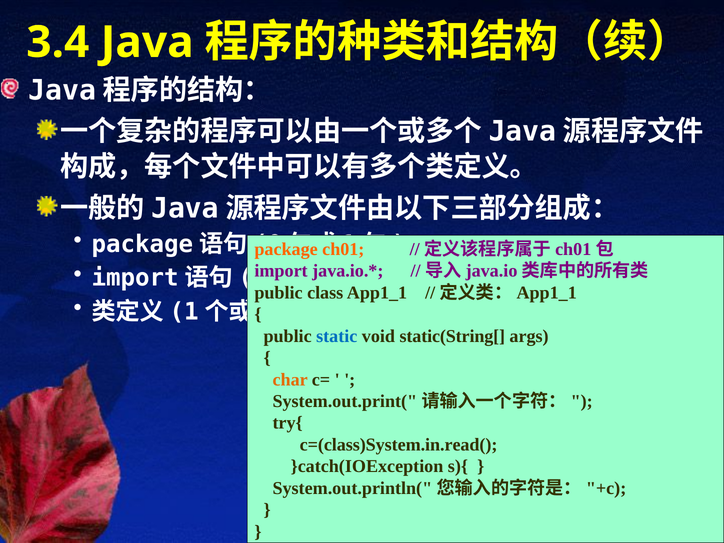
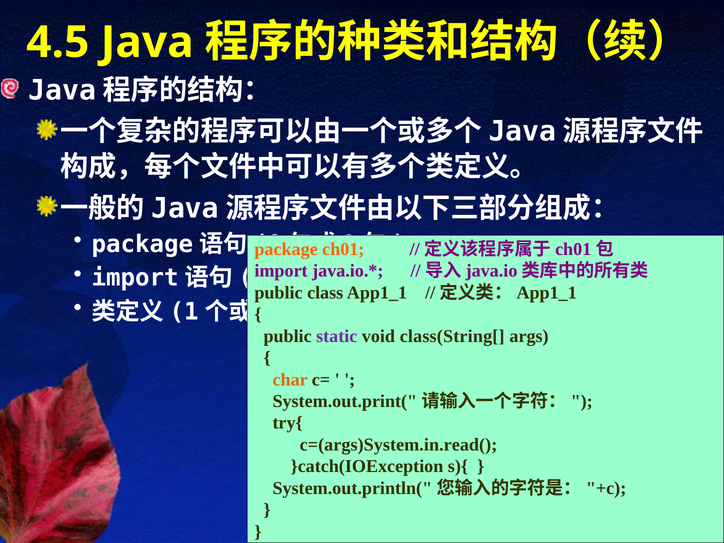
3.4: 3.4 -> 4.5 (58, 42)
static colour: blue -> purple (337, 336)
static(String[: static(String[ -> class(String[ (452, 336)
c=(class)System.in.read(: c=(class)System.in.read( -> c=(args)System.in.read( (399, 445)
